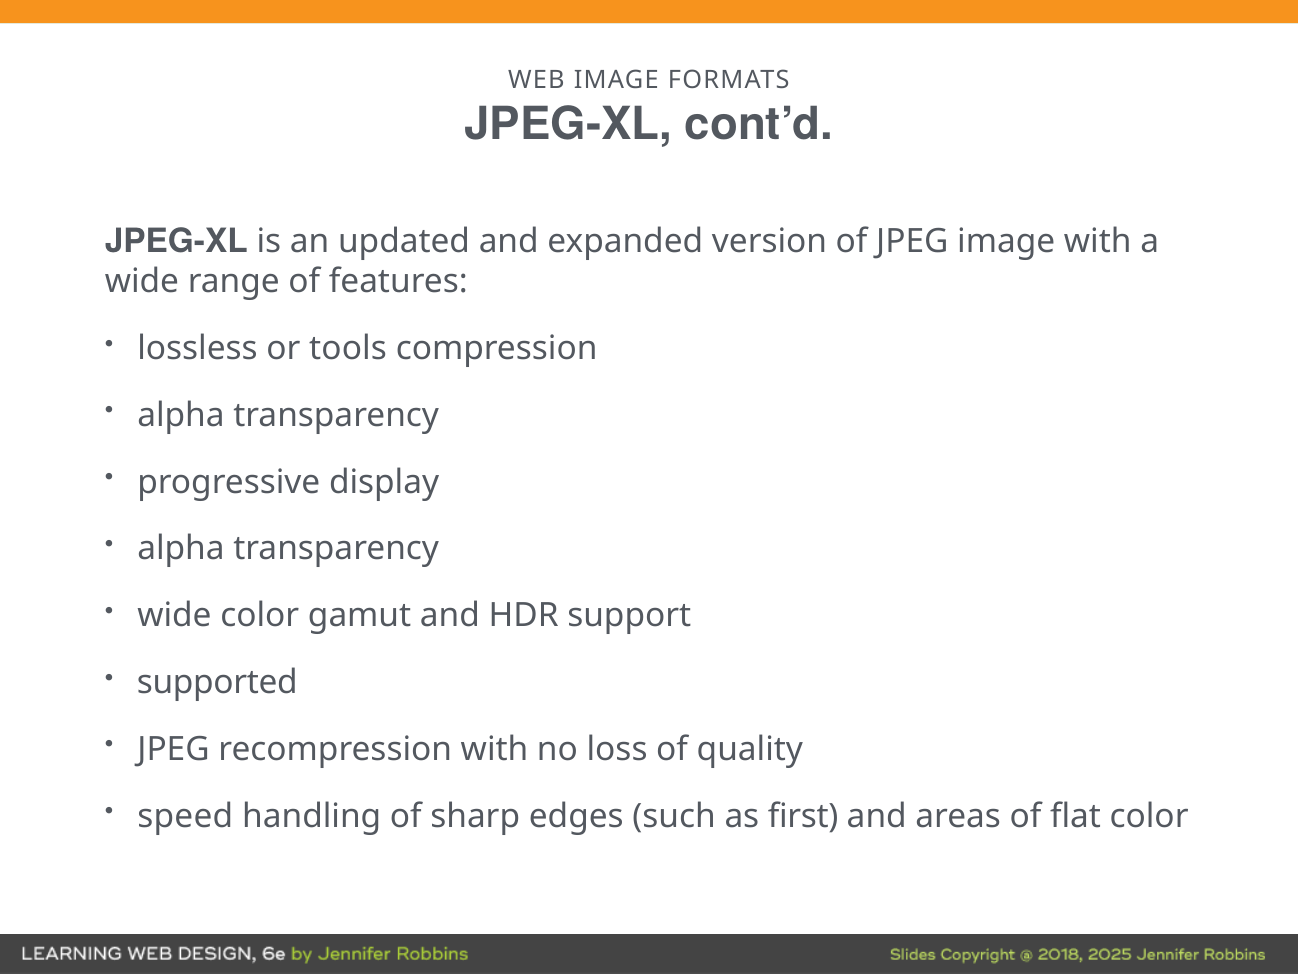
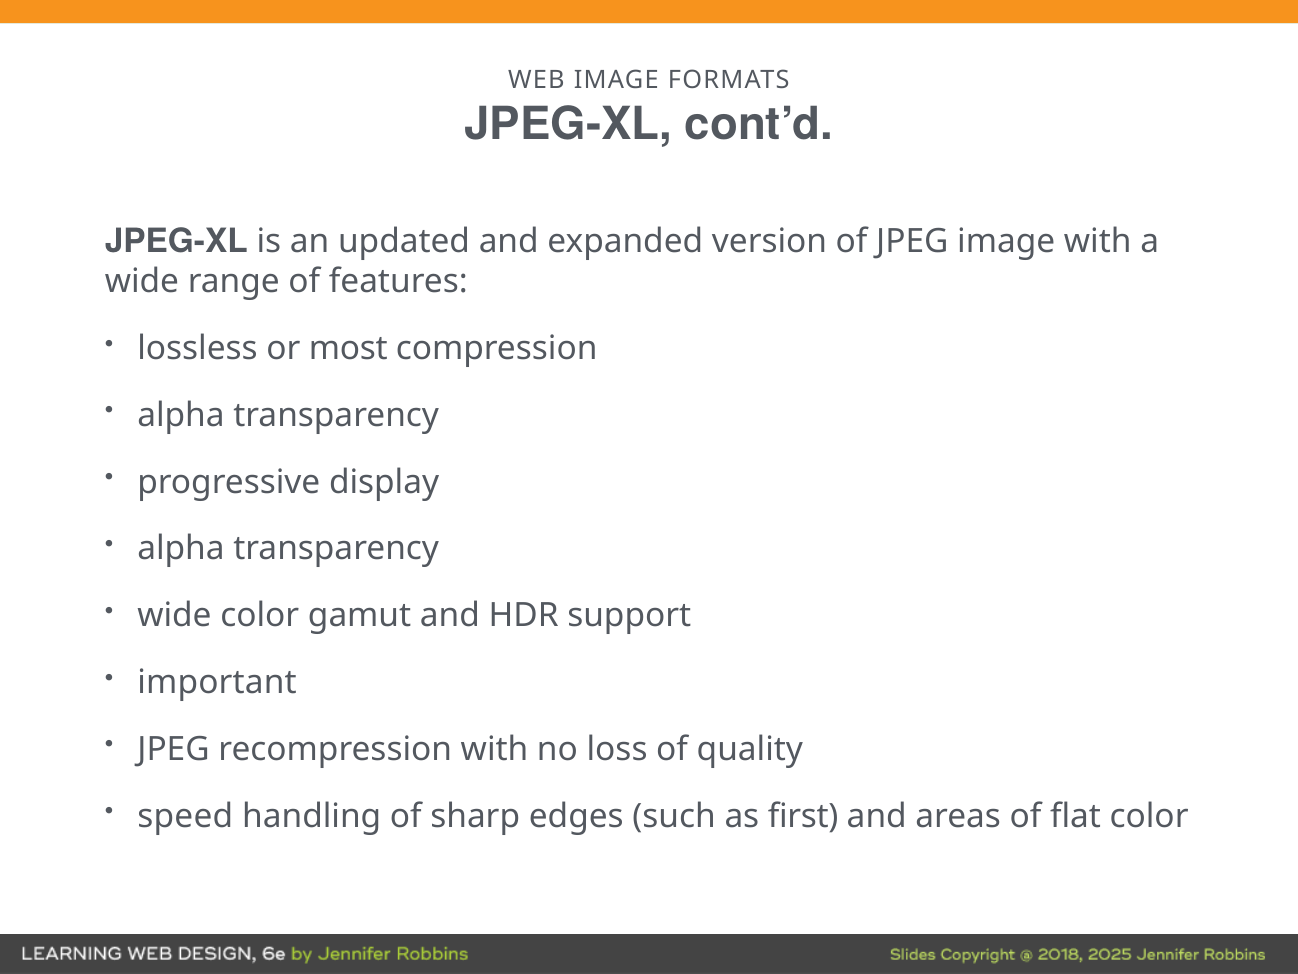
tools: tools -> most (348, 348)
supported: supported -> important (217, 682)
